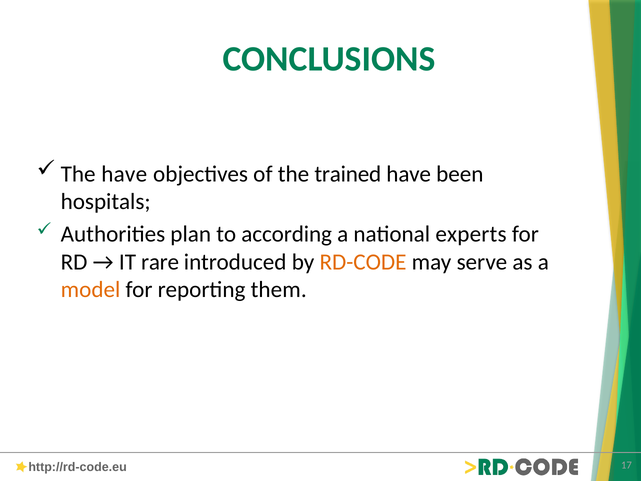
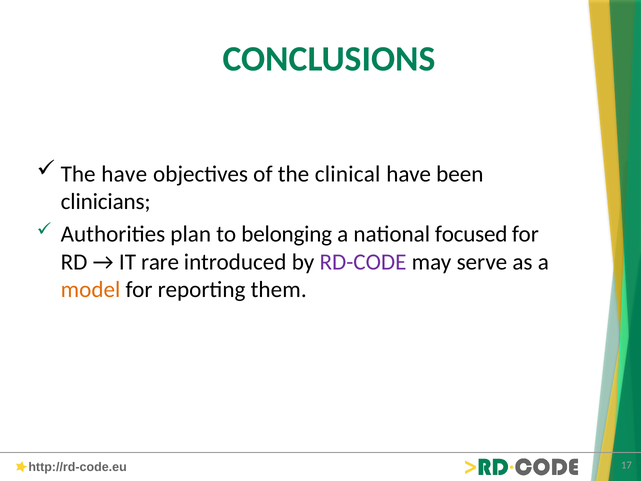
trained: trained -> clinical (348, 174)
hospitals: hospitals -> clinicians (106, 202)
according: according -> belonging (287, 234)
experts: experts -> focused (471, 234)
RD-CODE colour: orange -> purple (363, 262)
